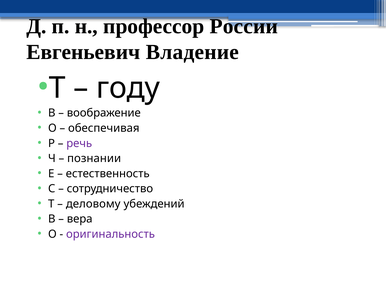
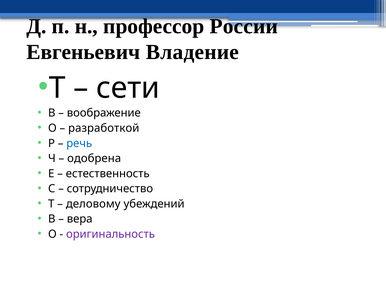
году: году -> сети (128, 88)
обеспечивая: обеспечивая -> разработкой (104, 128)
речь colour: purple -> blue (79, 143)
познании: познании -> одобрена (94, 158)
